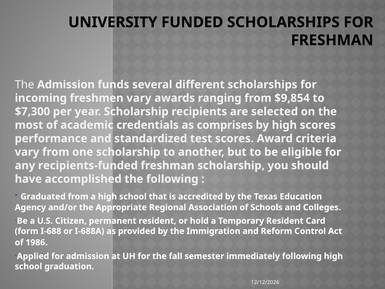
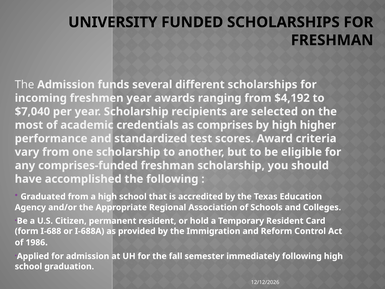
freshmen vary: vary -> year (139, 98)
$9,854: $9,854 -> $4,192 (292, 98)
$7,300: $7,300 -> $7,040 (32, 111)
high scores: scores -> higher (318, 125)
recipients-funded: recipients-funded -> comprises-funded (88, 165)
